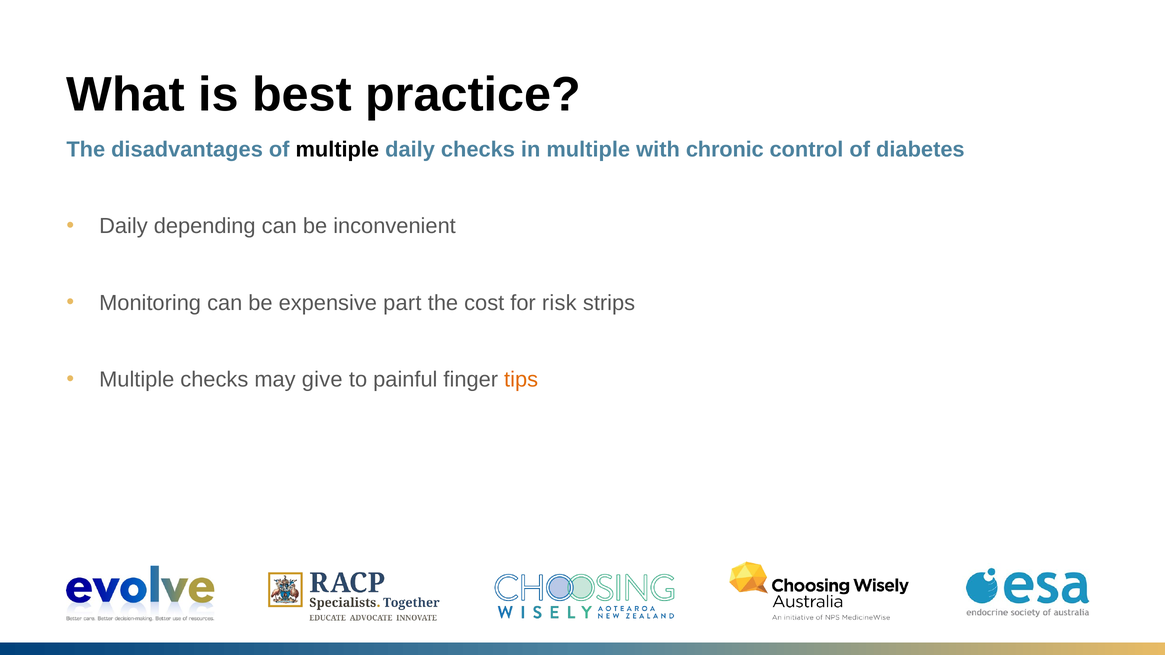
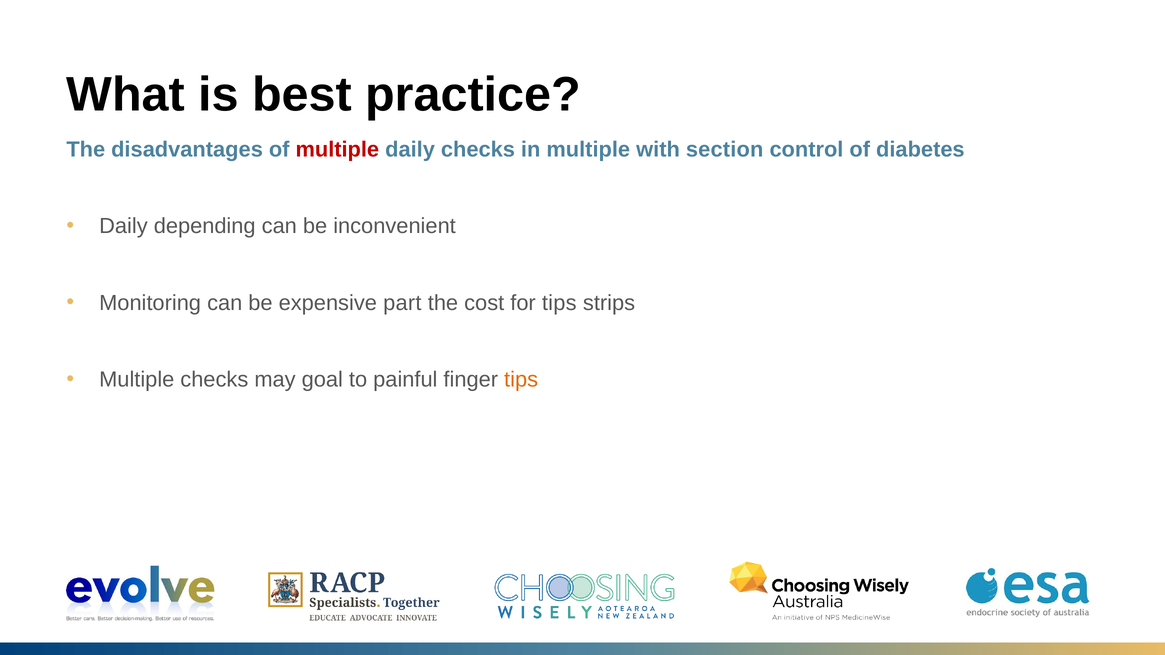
multiple colour: black -> red (337, 150)
chronic: chronic -> section (725, 150)
for risk: risk -> tips (559, 303)
give: give -> goal (322, 380)
